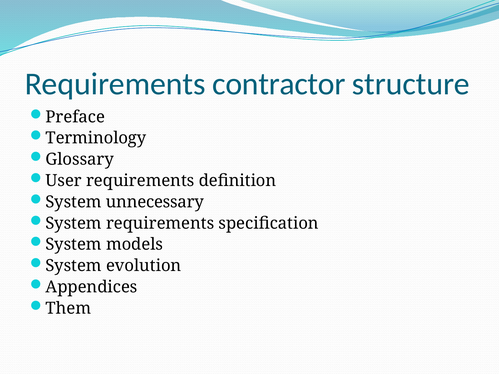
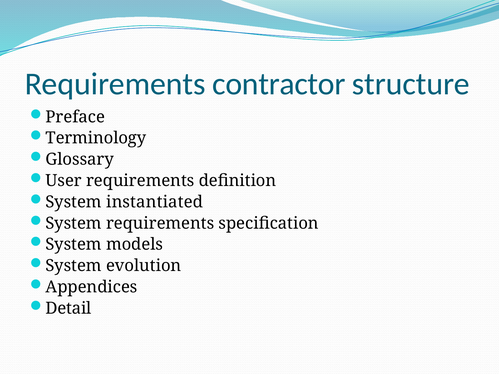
unnecessary: unnecessary -> instantiated (155, 202)
Them: Them -> Detail (68, 308)
